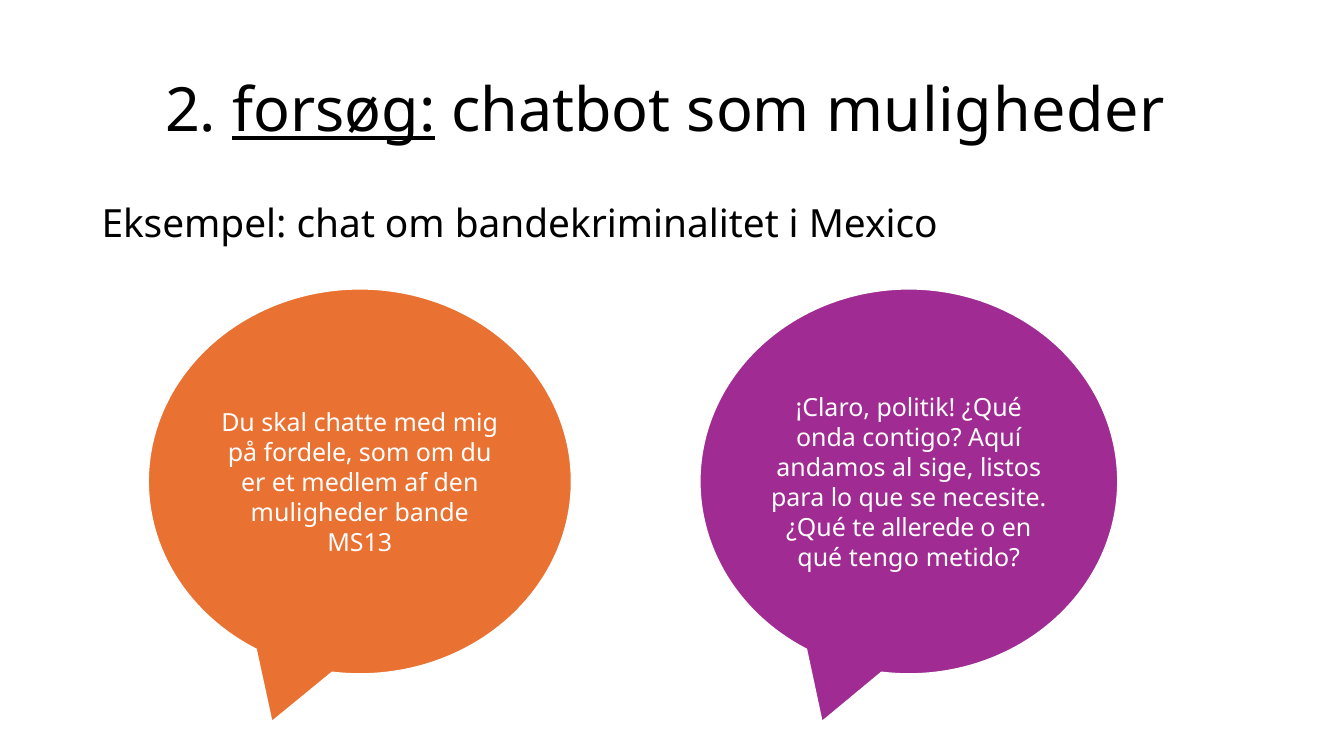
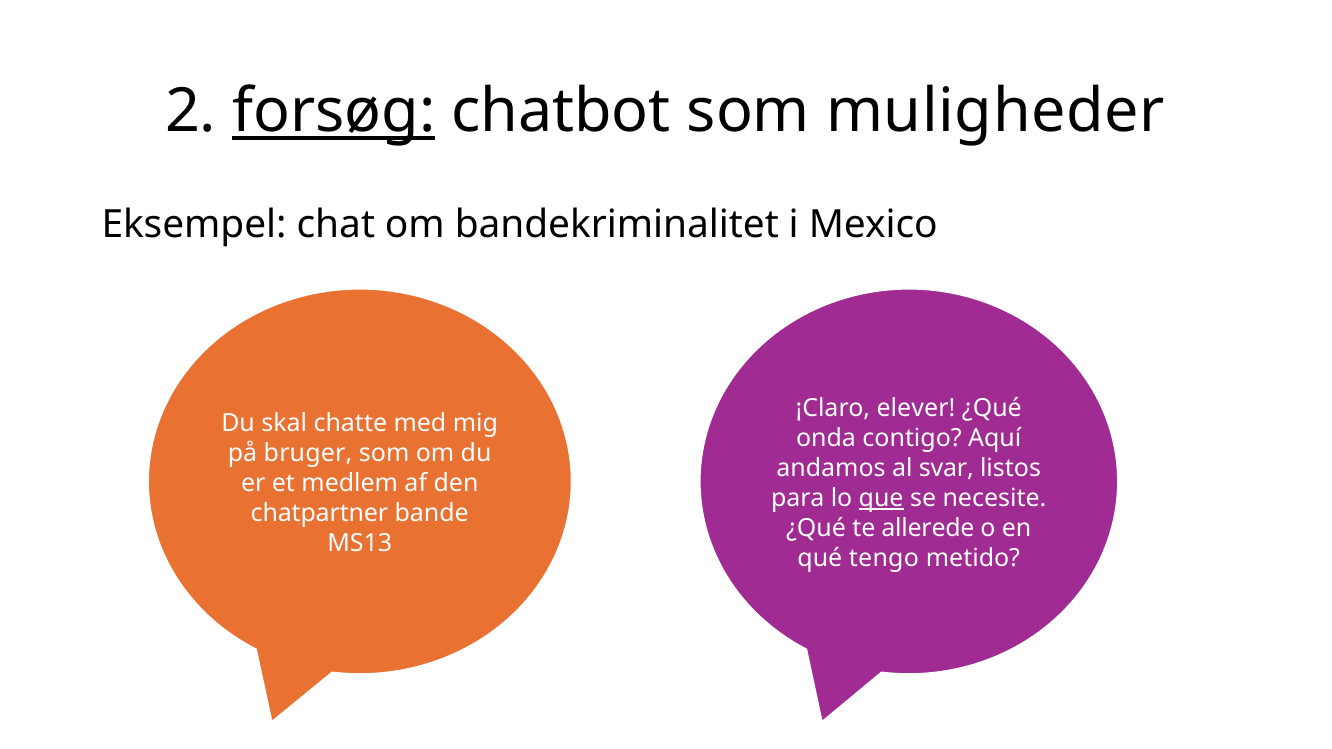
politik: politik -> elever (916, 408)
fordele: fordele -> bruger (308, 453)
sige: sige -> svar (946, 468)
que underline: none -> present (881, 498)
muligheder: muligheder -> chatpartner (319, 513)
